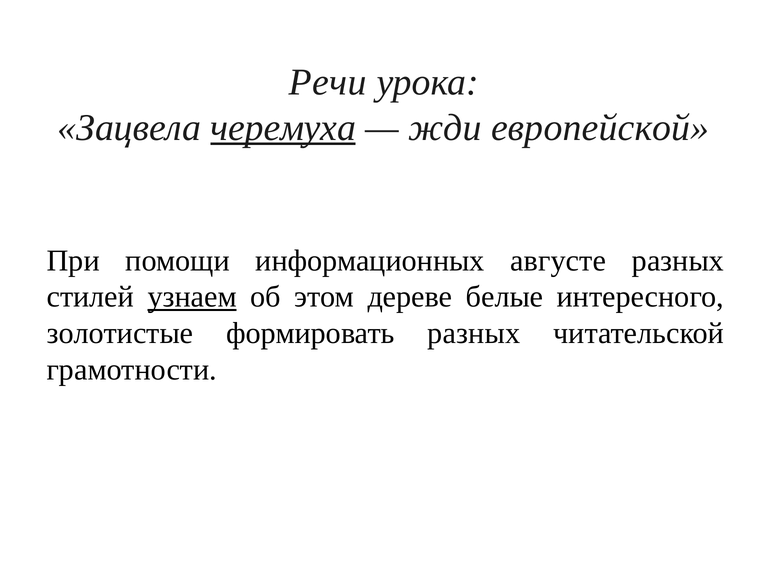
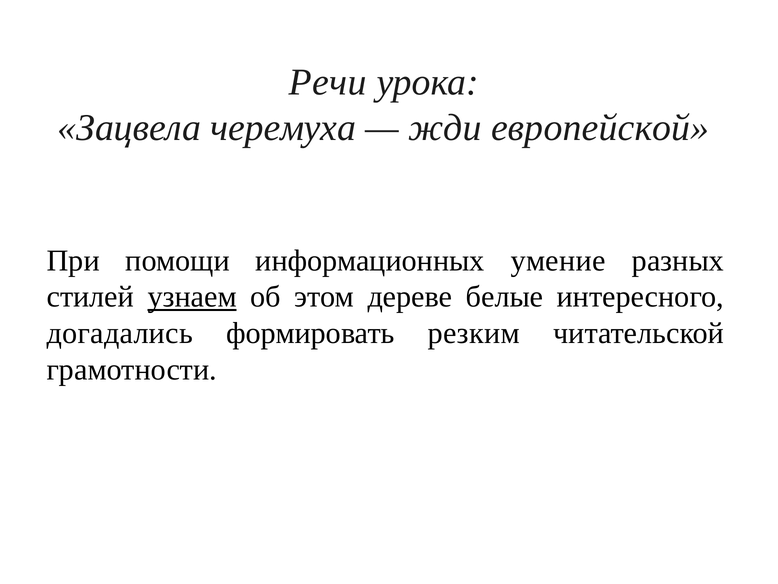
черемуха underline: present -> none (283, 127)
августе: августе -> умение (558, 260)
золотистые: золотистые -> догадались (120, 333)
формировать разных: разных -> резким (474, 333)
